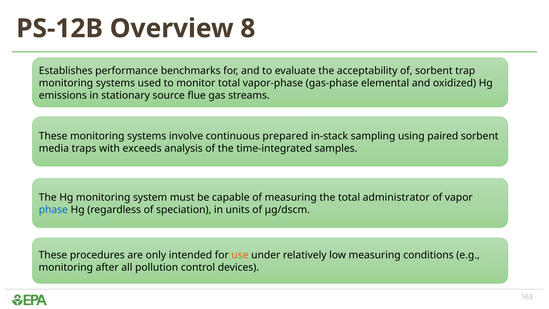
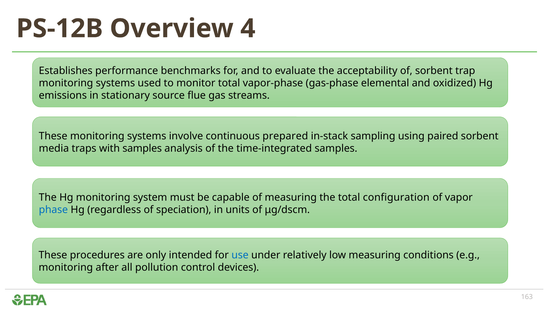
8: 8 -> 4 (248, 29)
with exceeds: exceeds -> samples (142, 148)
administrator: administrator -> configuration (396, 197)
use colour: orange -> blue (240, 255)
